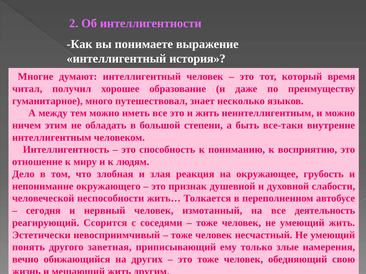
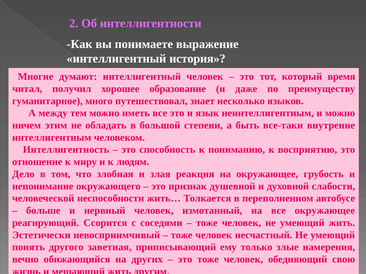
и жить: жить -> язык (207, 113)
сегодня: сегодня -> больше (43, 211)
все деятельность: деятельность -> окружающее (325, 211)
